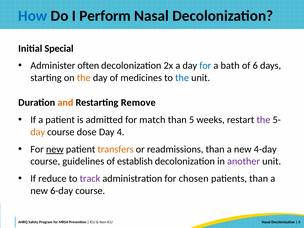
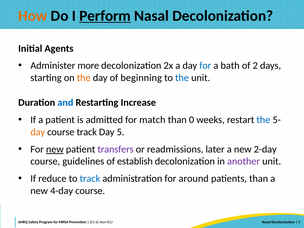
How colour: blue -> orange (33, 16)
Perform underline: none -> present (105, 16)
Special: Special -> Agents (59, 48)
often: often -> more (88, 66)
6: 6 -> 2 (255, 66)
medicines: medicines -> beginning (141, 78)
and colour: orange -> blue (65, 103)
Remove: Remove -> Increase (138, 103)
than 5: 5 -> 0 (192, 120)
the colour: purple -> blue (263, 120)
course dose: dose -> track (87, 132)
Day 4: 4 -> 5 (121, 132)
transfers colour: orange -> purple (116, 149)
readmissions than: than -> later (215, 149)
4-day: 4-day -> 2-day (265, 149)
track colour: purple -> blue (90, 179)
chosen: chosen -> around (194, 179)
6-day: 6-day -> 4-day (62, 191)
